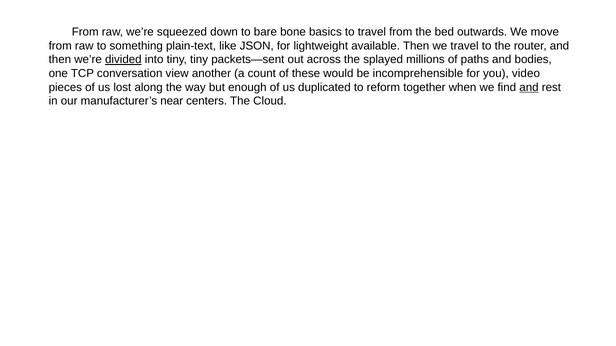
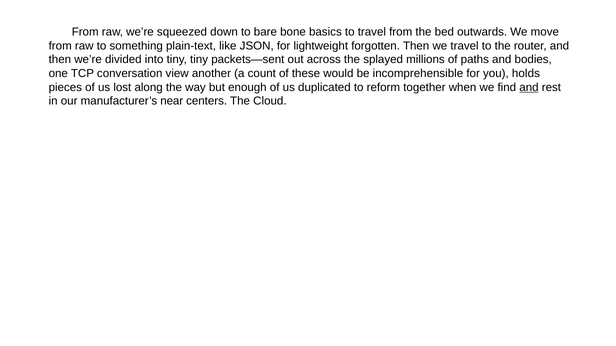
available: available -> forgotten (376, 46)
divided underline: present -> none (123, 60)
video: video -> holds (526, 74)
